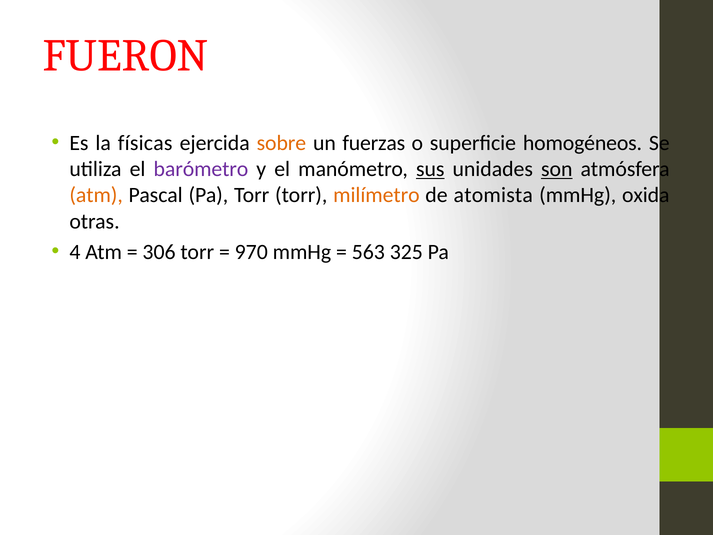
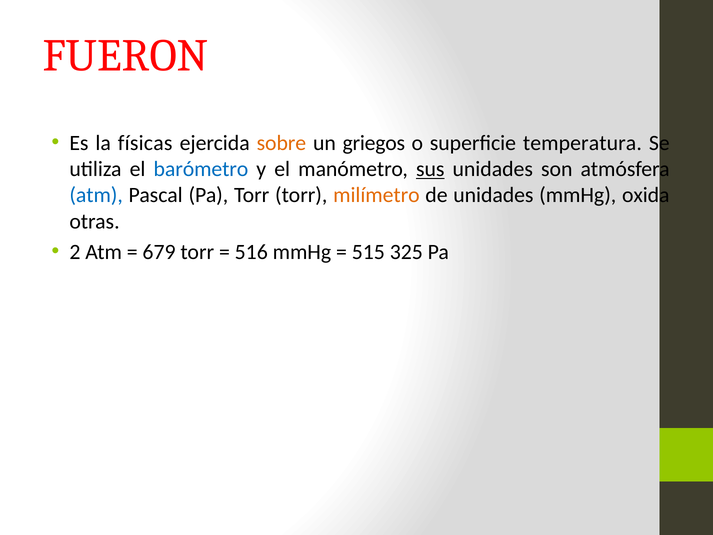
fuerzas: fuerzas -> griegos (374, 143)
homogéneos: homogéneos -> temperatura (582, 143)
barómetro colour: purple -> blue (201, 169)
son underline: present -> none (557, 169)
atm colour: orange -> blue (96, 195)
de atomista: atomista -> unidades (493, 195)
4: 4 -> 2 (75, 252)
306: 306 -> 679 (159, 252)
970: 970 -> 516 (251, 252)
563: 563 -> 515 (368, 252)
